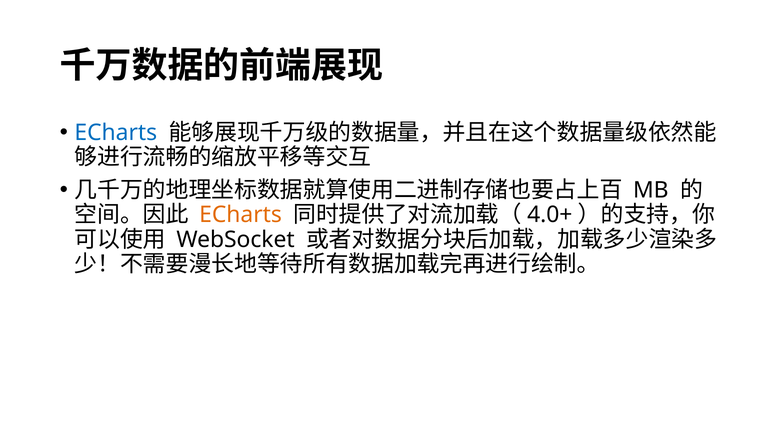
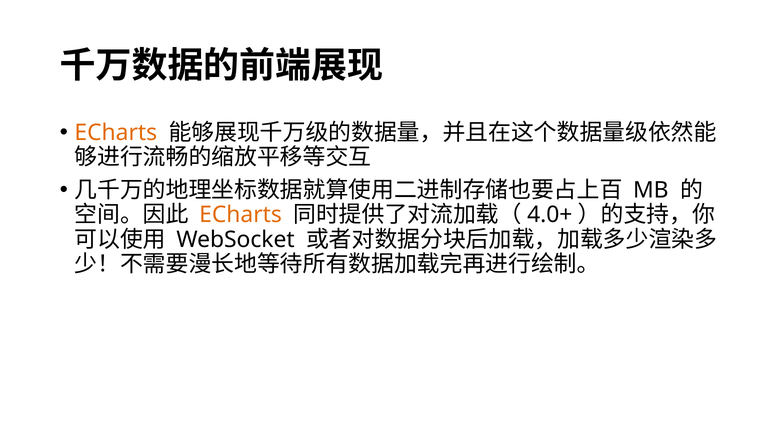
ECharts colour: blue -> orange (116, 133)
